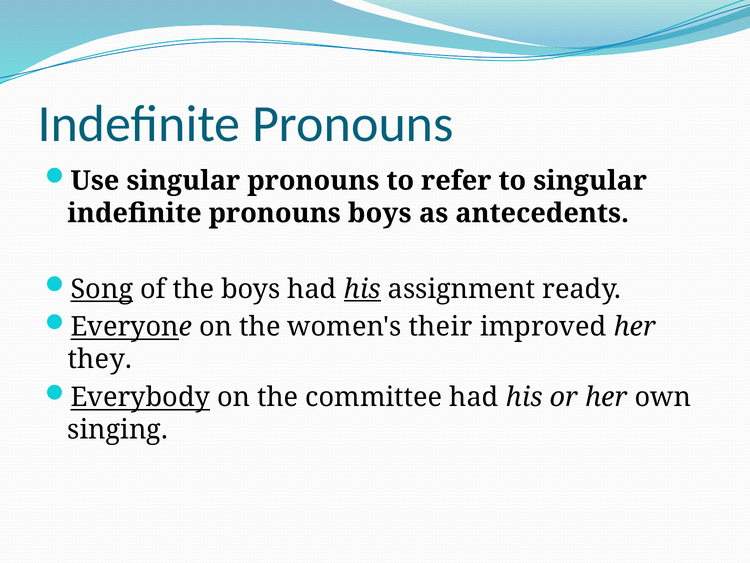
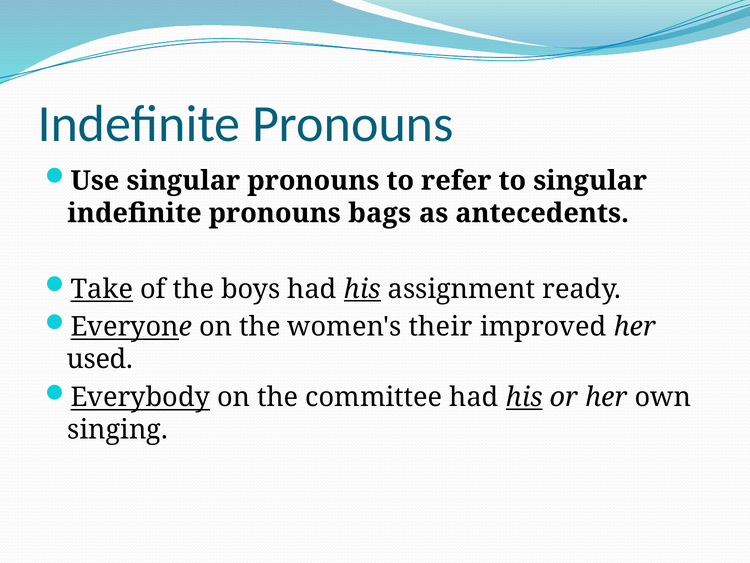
pronouns boys: boys -> bags (380, 213)
Song: Song -> Take (102, 289)
they: they -> used (100, 359)
his underline: none -> present (524, 397)
